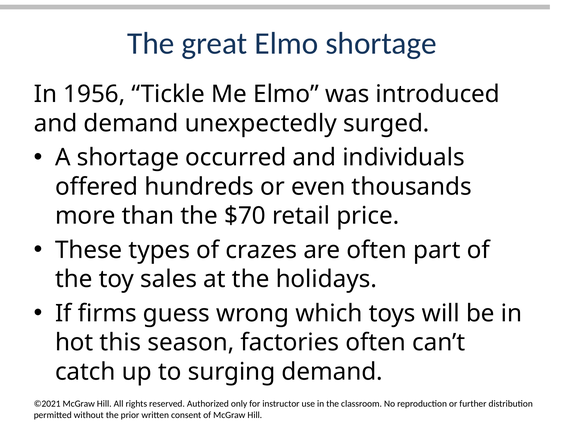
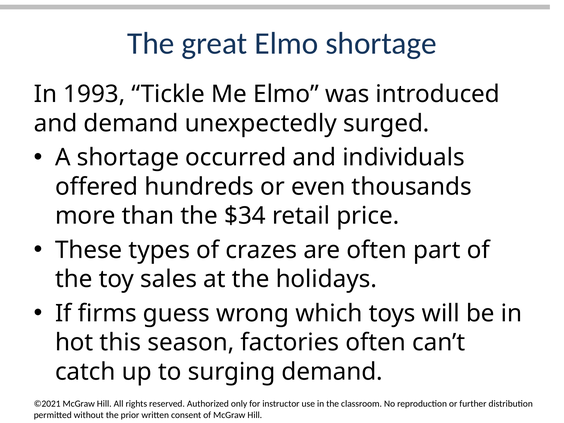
1956: 1956 -> 1993 (94, 94)
$70: $70 -> $34 (245, 216)
